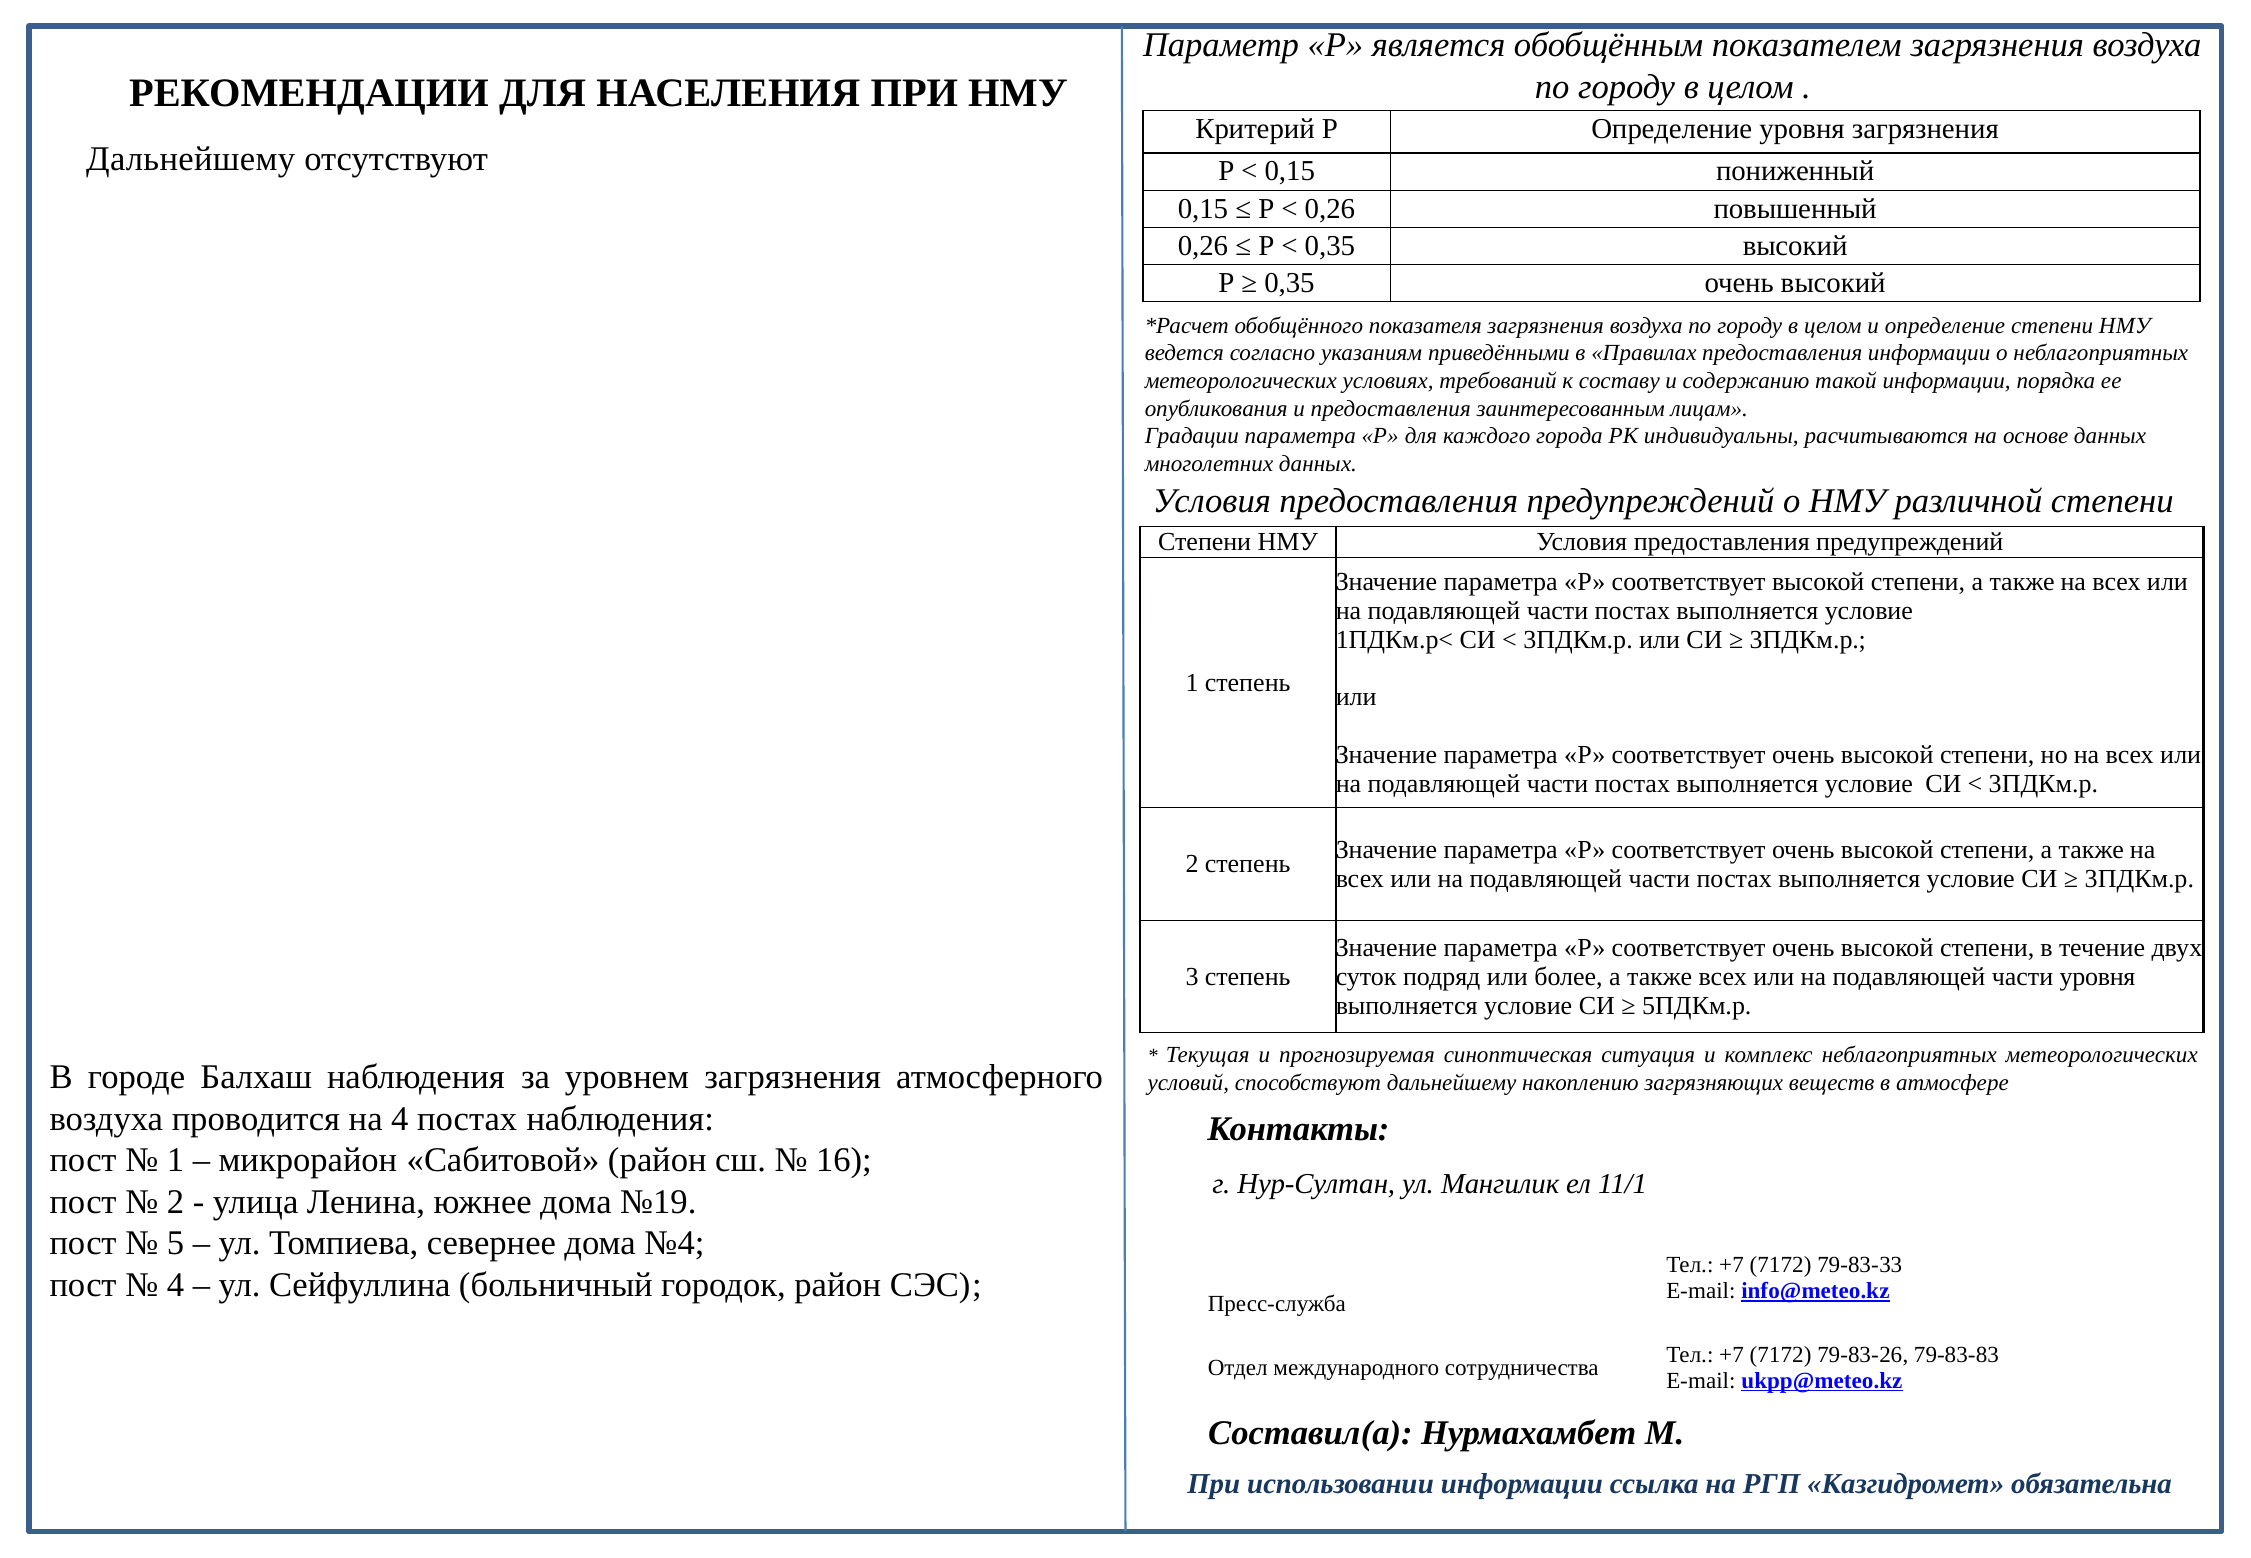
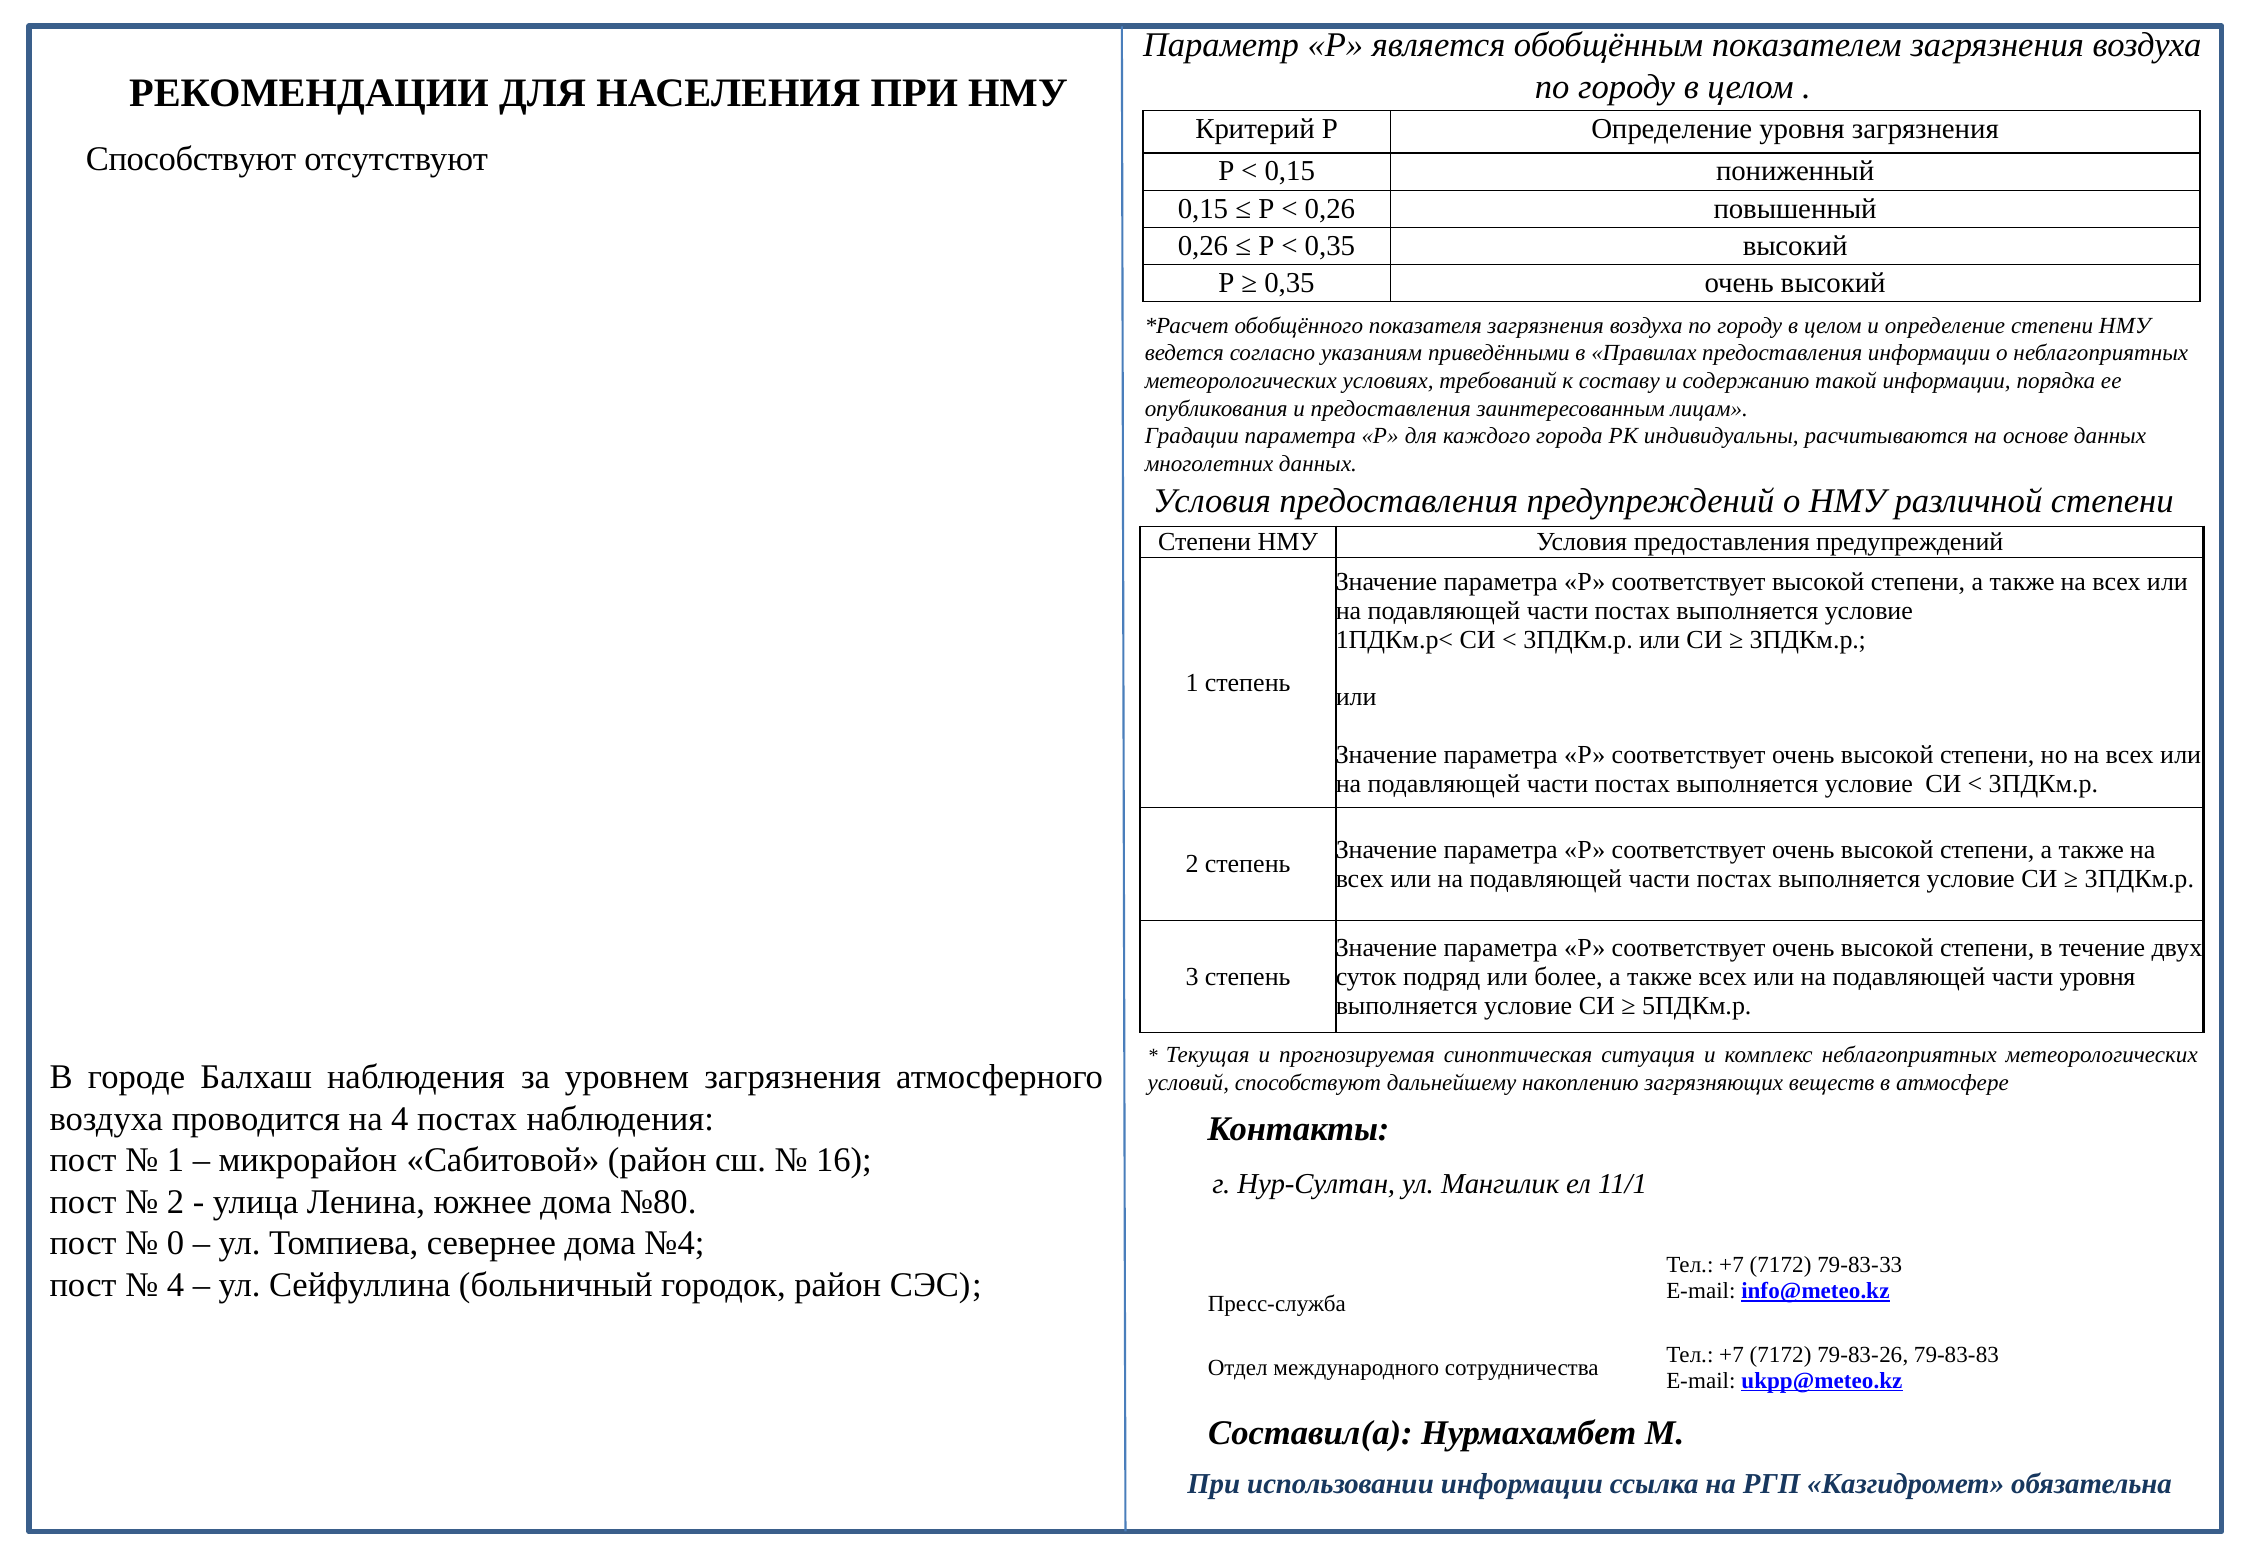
Дальнейшему: Дальнейшему -> Способствуют (191, 160)
№19: №19 -> №80 (658, 1202)
5: 5 -> 0 (175, 1244)
